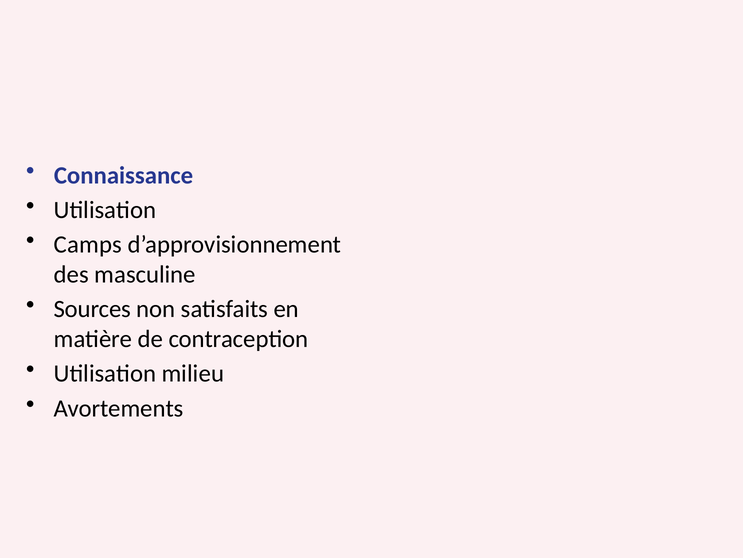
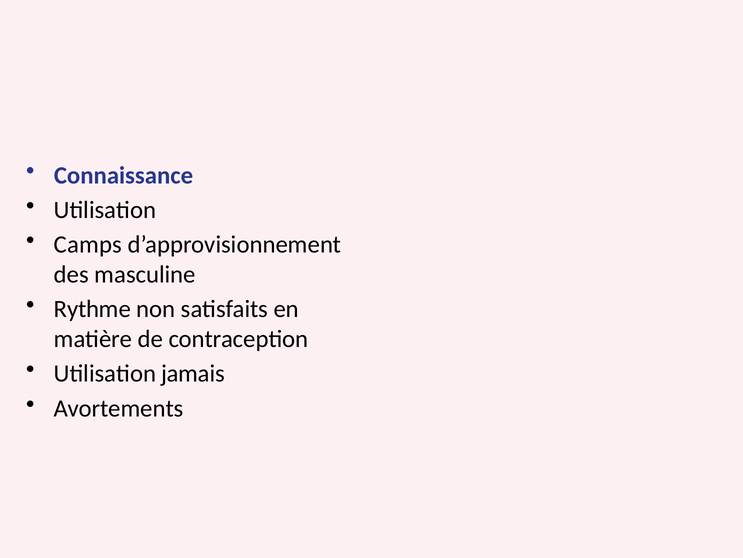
Sources: Sources -> Rythme (92, 309)
milieu: milieu -> jamais (193, 373)
